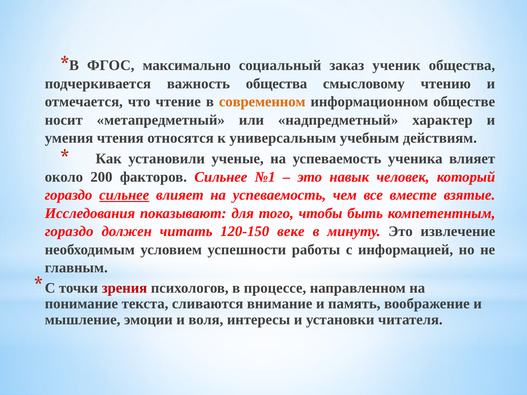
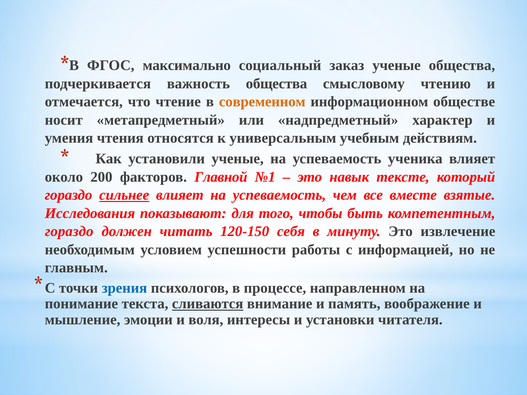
заказ ученик: ученик -> ученые (397, 65)
факторов Сильнее: Сильнее -> Главной (221, 177)
человек: человек -> тексте (403, 177)
веке: веке -> себя (291, 232)
зрения colour: red -> blue (124, 288)
сливаются underline: none -> present (208, 304)
